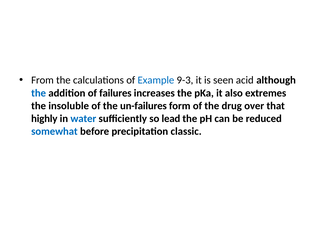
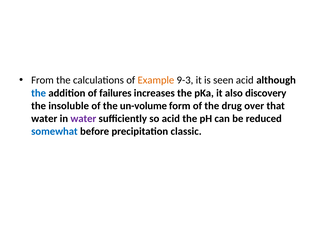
Example colour: blue -> orange (156, 80)
extremes: extremes -> discovery (266, 93)
un-failures: un-failures -> un-volume (143, 106)
highly: highly -> water (44, 119)
water colour: blue -> purple (83, 119)
so lead: lead -> acid (171, 119)
